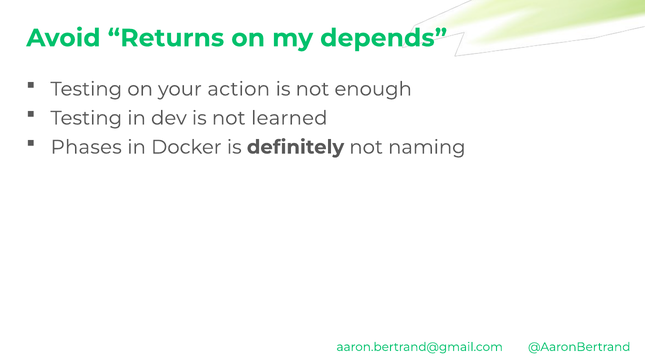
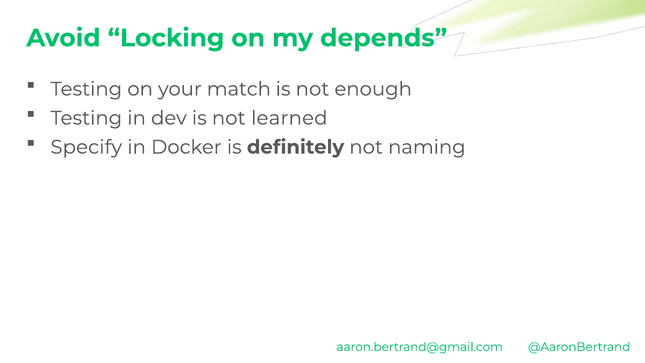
Returns: Returns -> Locking (166, 38)
action: action -> match (239, 89)
Phases: Phases -> Specify (86, 147)
